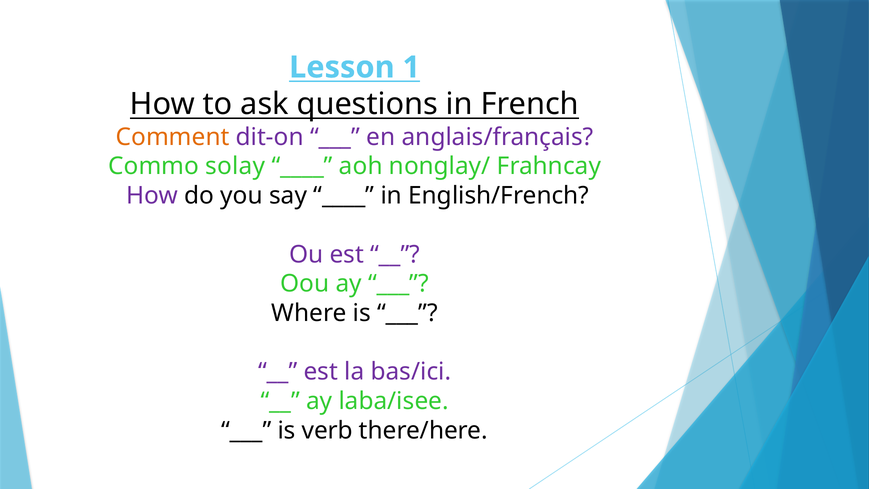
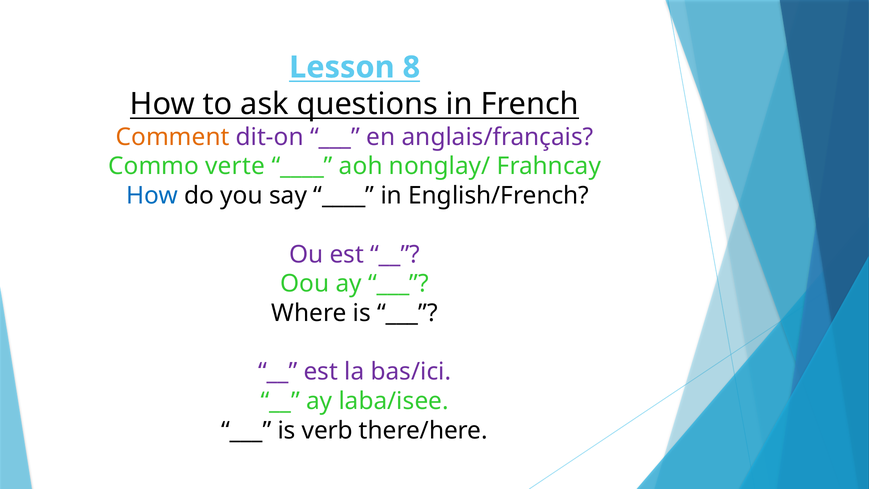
1: 1 -> 8 (411, 67)
solay: solay -> verte (235, 166)
How colour: purple -> blue (152, 196)
